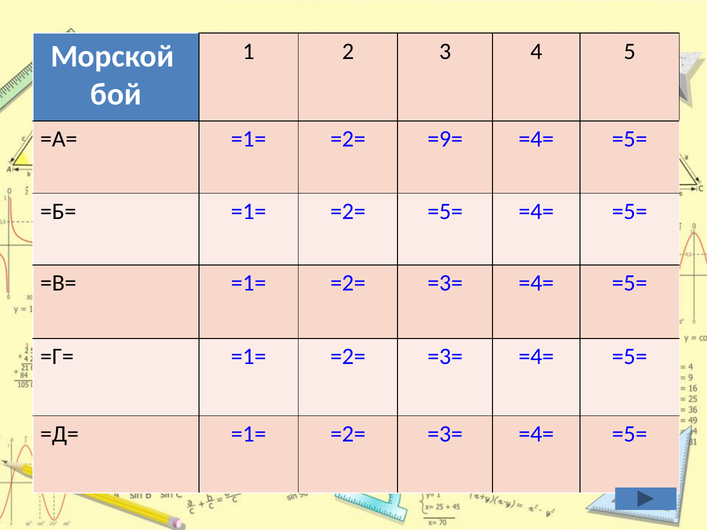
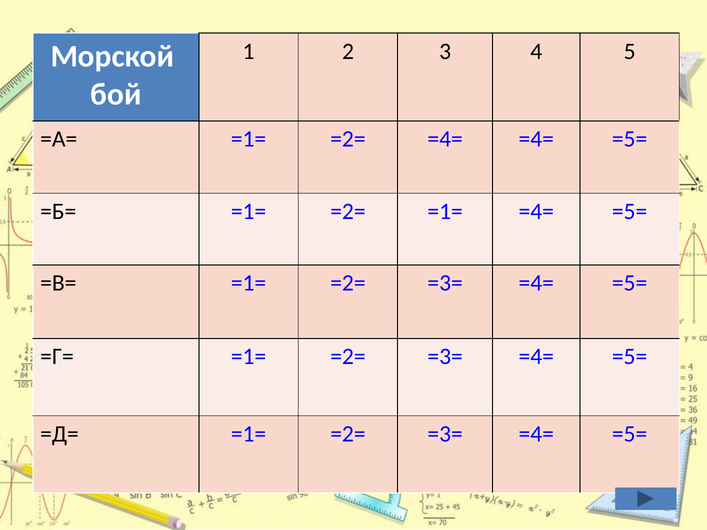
=2= =9=: =9= -> =4= (445, 139)
=2= =5=: =5= -> =1= (445, 211)
